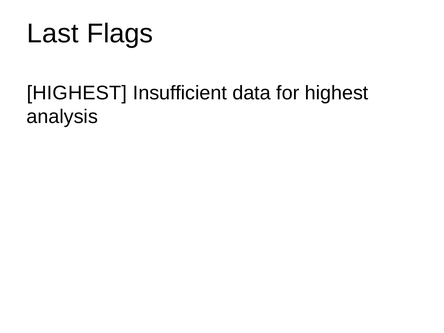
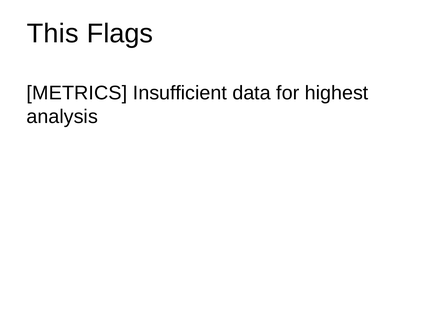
Last: Last -> This (53, 34)
HIGHEST: HIGHEST -> METRICS (77, 93)
